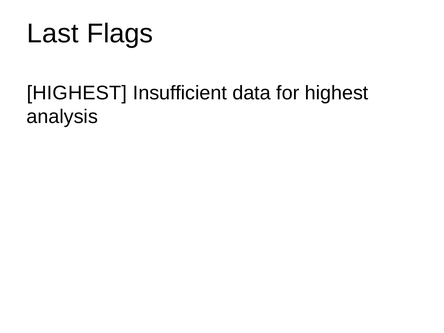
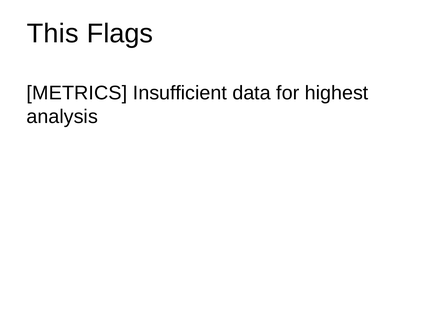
Last: Last -> This (53, 34)
HIGHEST: HIGHEST -> METRICS (77, 93)
